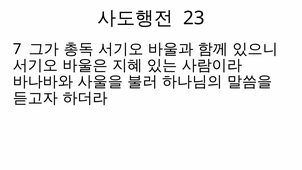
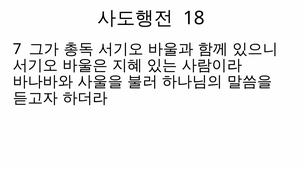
23: 23 -> 18 (194, 18)
